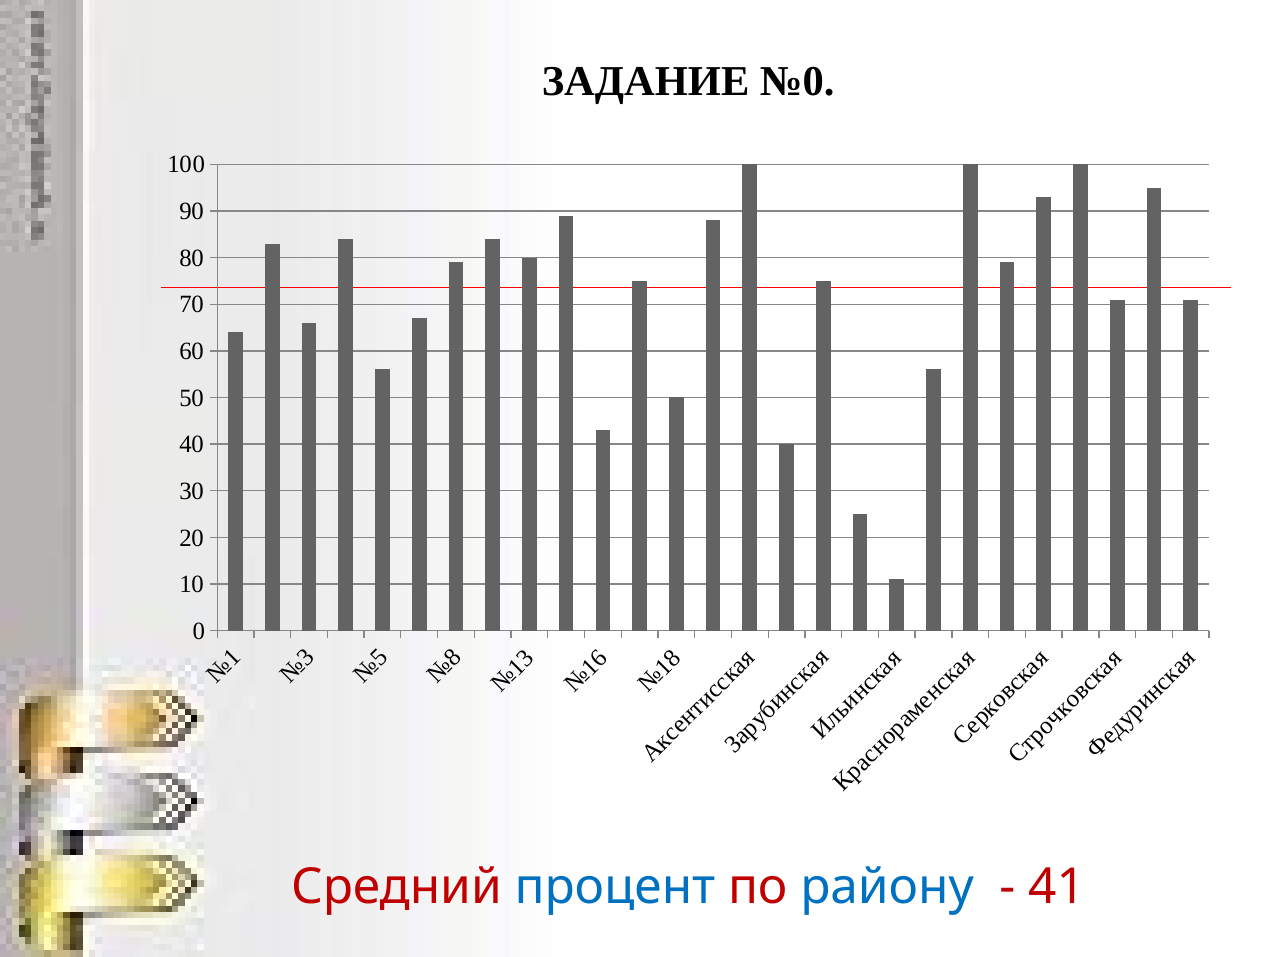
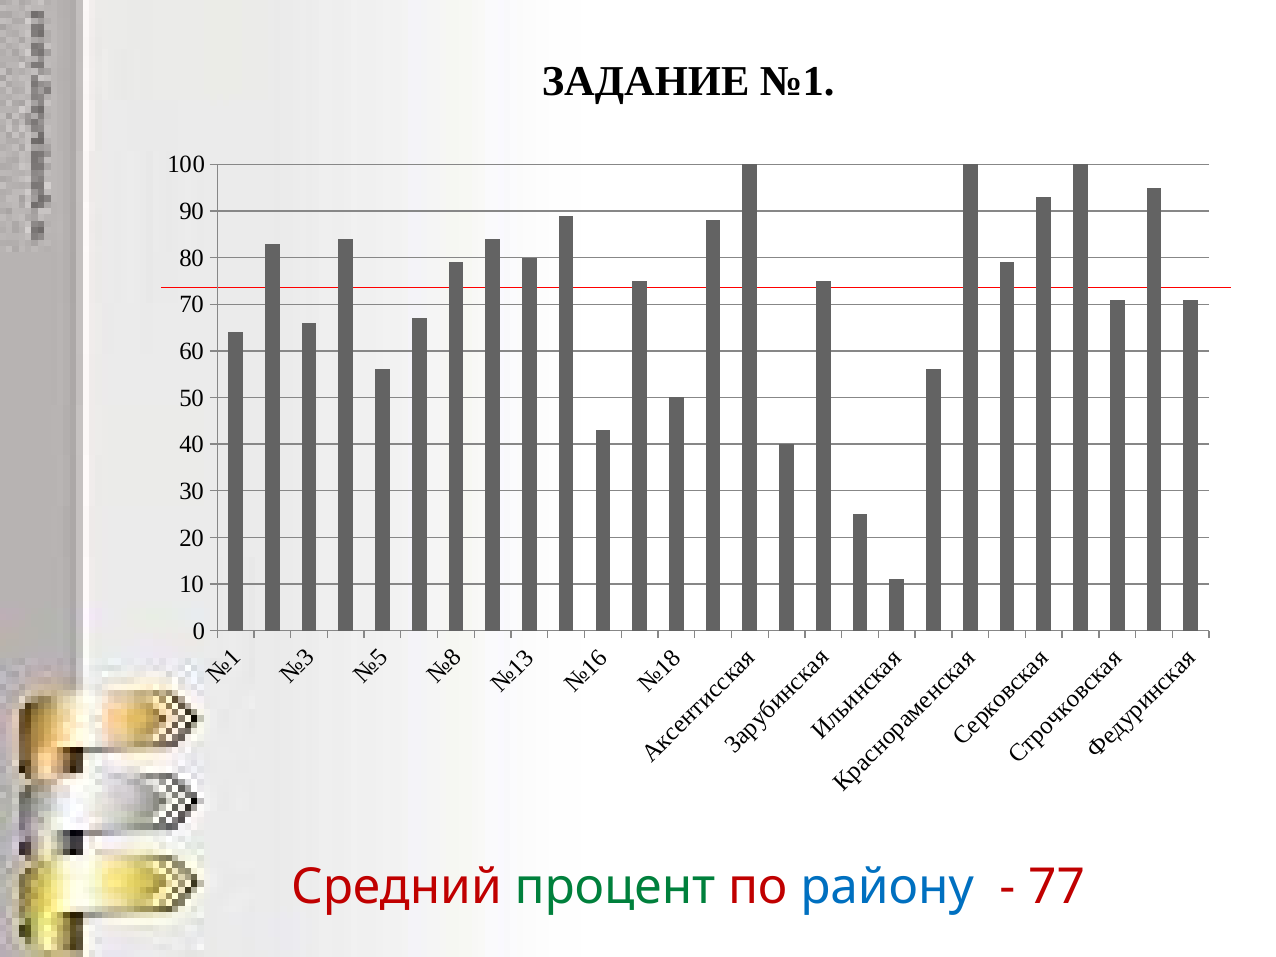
№0: №0 -> №1 (797, 81)
процент colour: blue -> green (615, 887)
41: 41 -> 77 (1057, 887)
